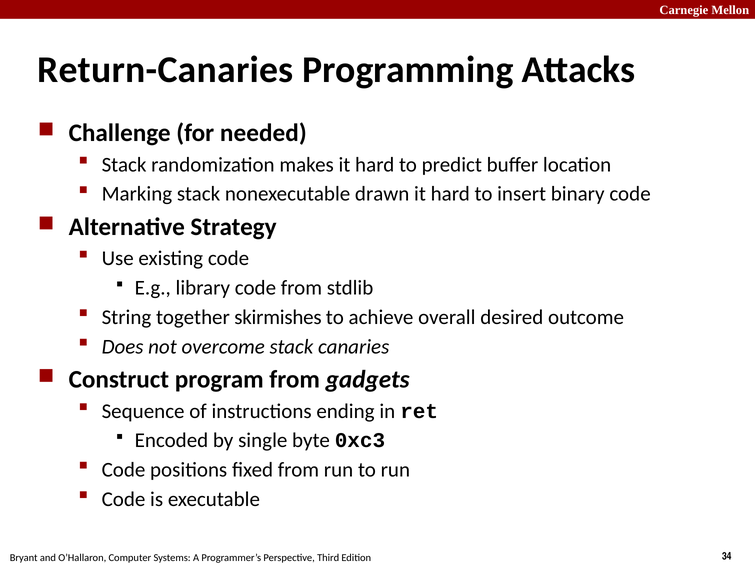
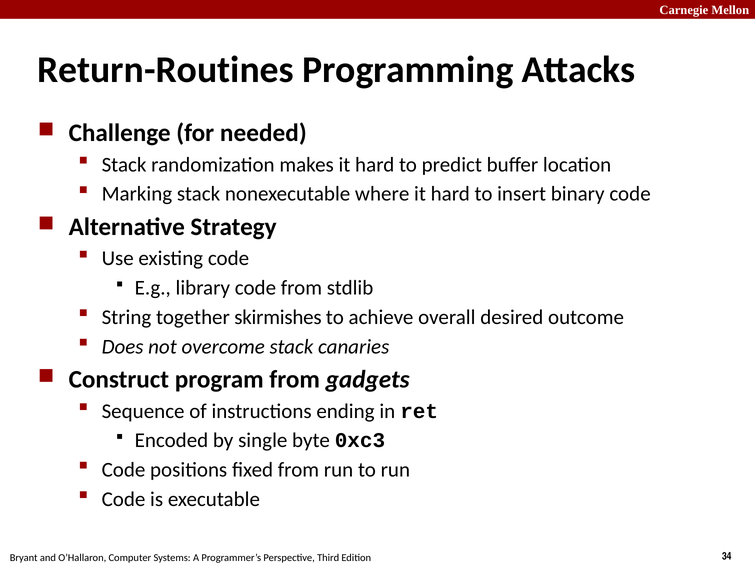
Return-Canaries: Return-Canaries -> Return-Routines (165, 70)
drawn: drawn -> where (382, 194)
